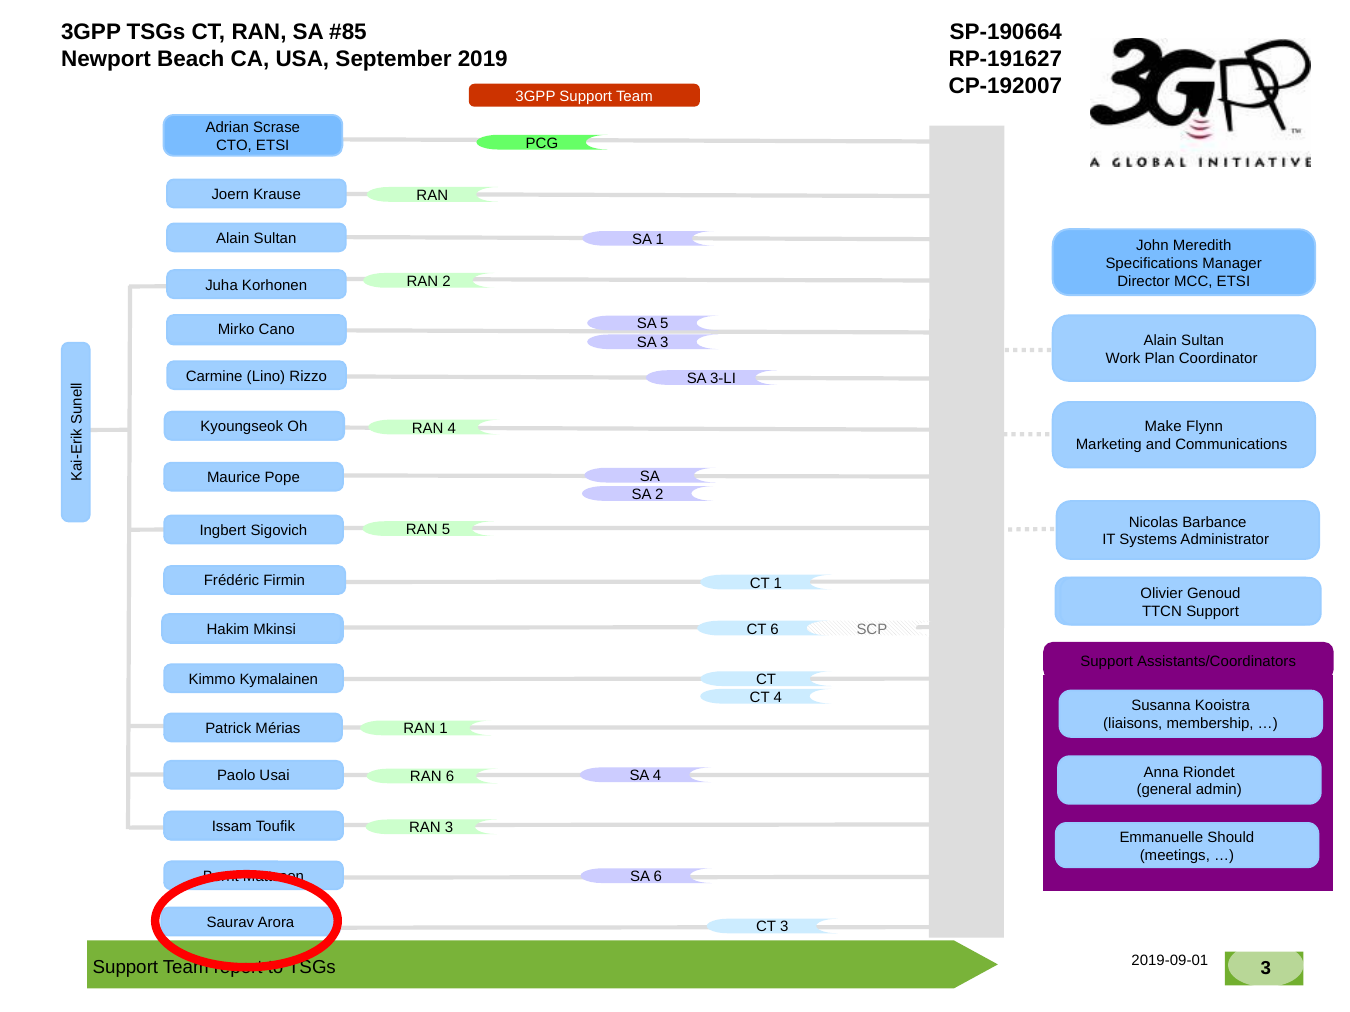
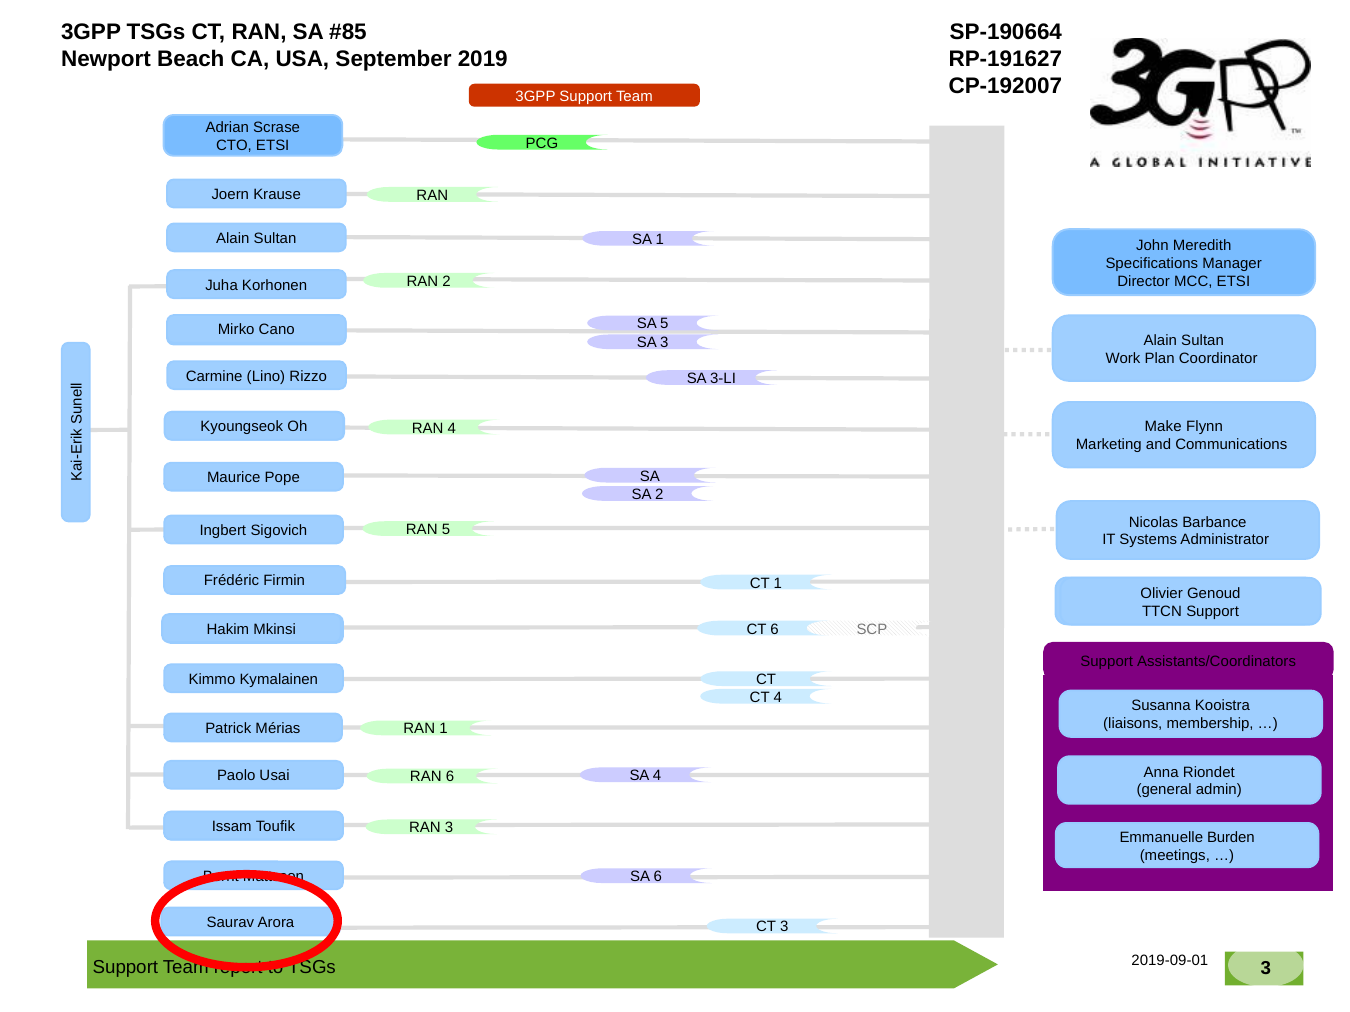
Should: Should -> Burden (1231, 838)
